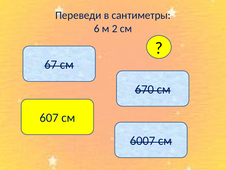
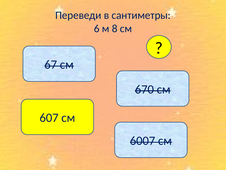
2: 2 -> 8 (115, 28)
